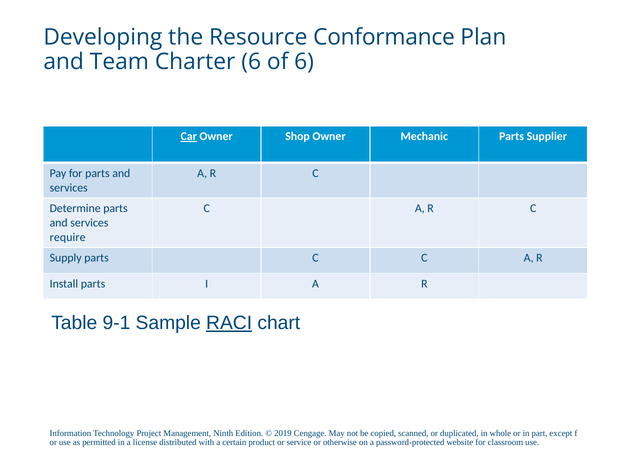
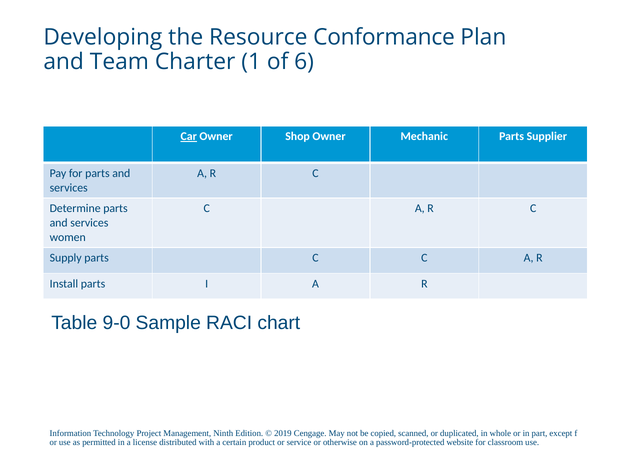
Charter 6: 6 -> 1 (251, 62)
require: require -> women (68, 237)
9-1: 9-1 -> 9-0 (116, 323)
RACI underline: present -> none (229, 323)
